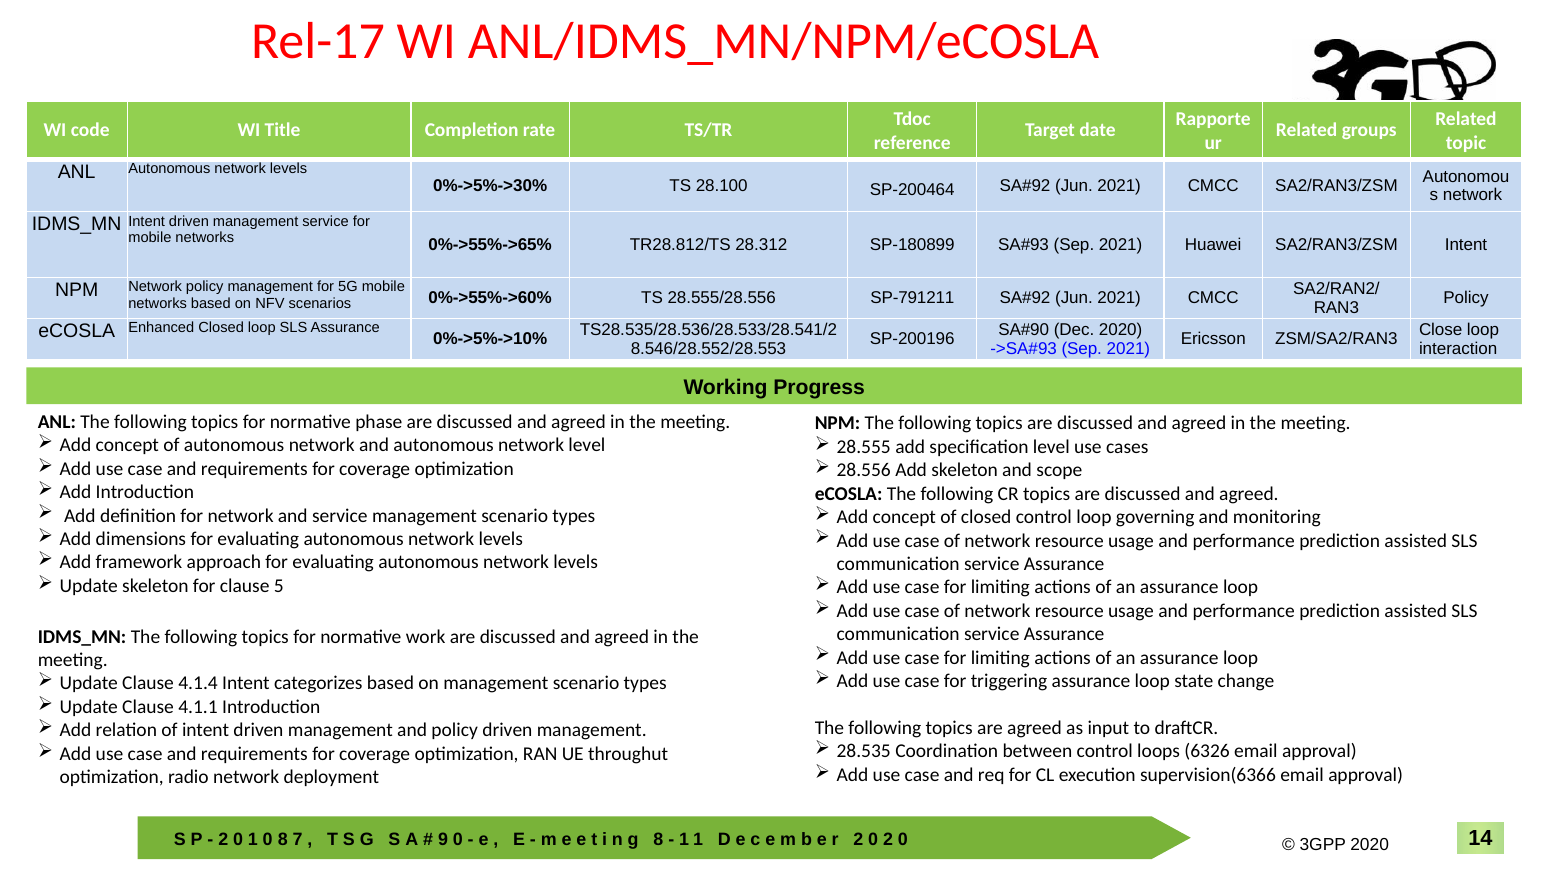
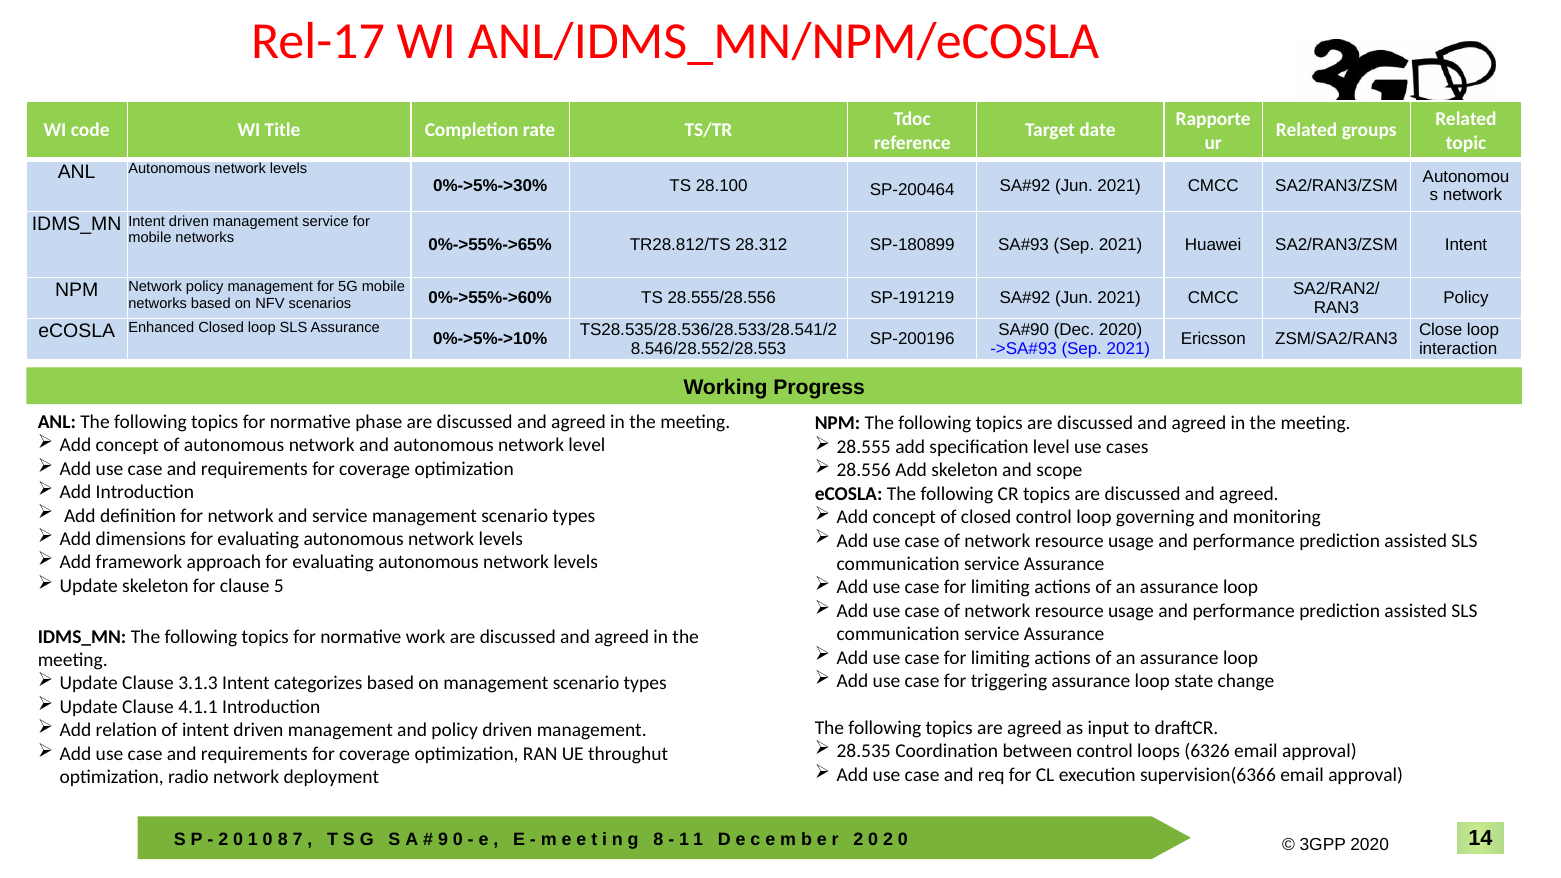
SP-791211: SP-791211 -> SP-191219 (912, 298)
4.1.4: 4.1.4 -> 3.1.3 (198, 684)
